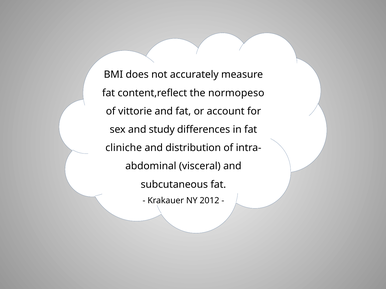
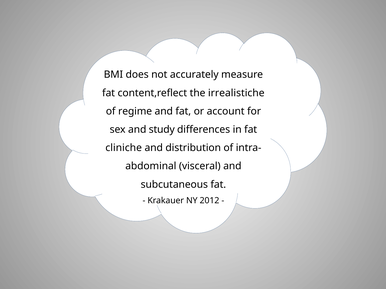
normopeso: normopeso -> irrealistiche (236, 93)
vittorie: vittorie -> regime (135, 111)
